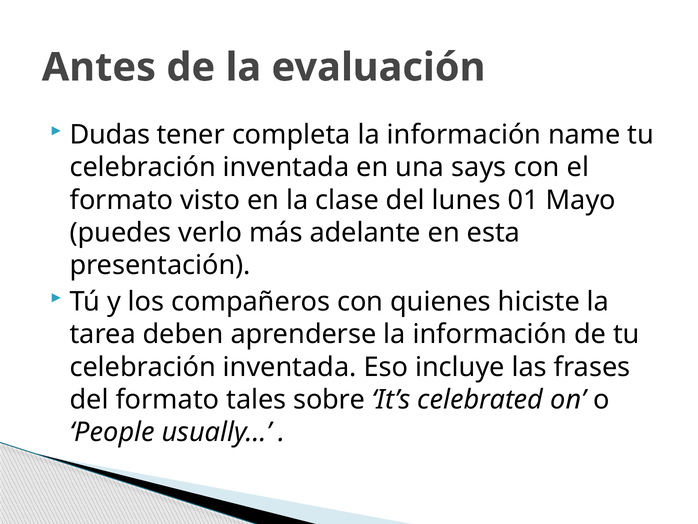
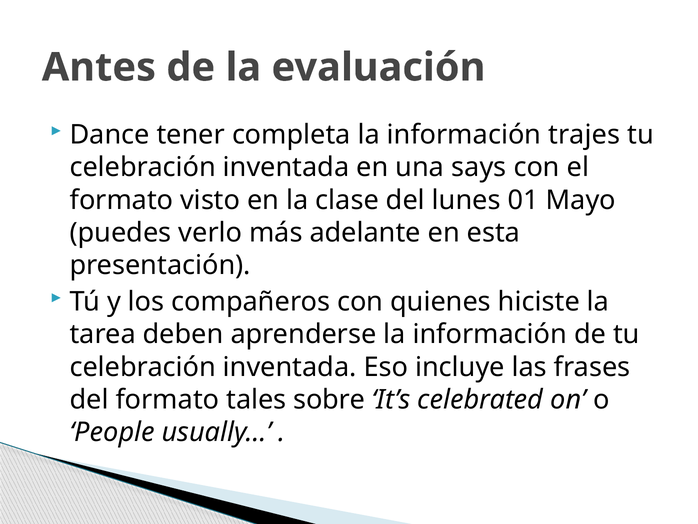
Dudas: Dudas -> Dance (110, 135)
name: name -> trajes (584, 135)
